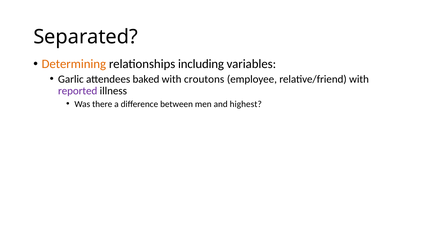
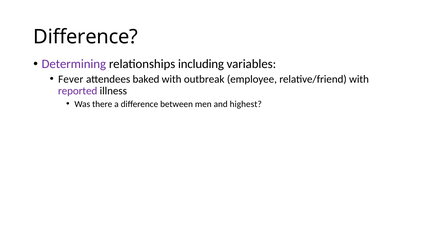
Separated: Separated -> Difference (86, 37)
Determining colour: orange -> purple (74, 64)
Garlic: Garlic -> Fever (71, 79)
croutons: croutons -> outbreak (204, 79)
